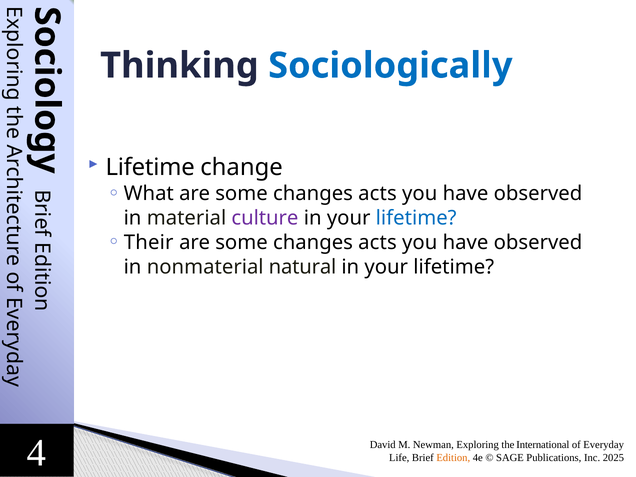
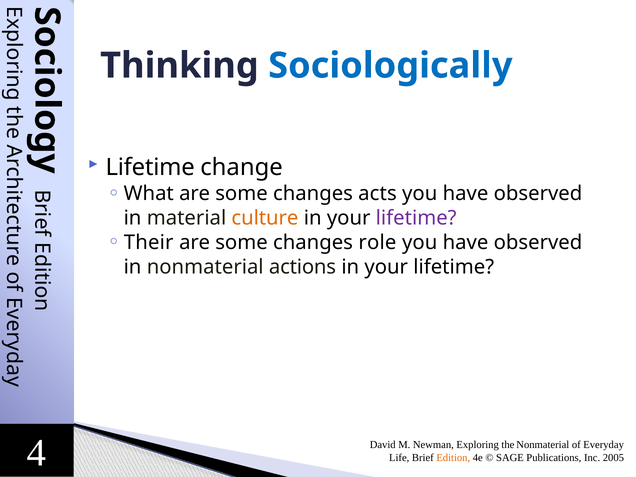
culture colour: purple -> orange (265, 218)
lifetime colour: blue -> purple (416, 218)
acts: acts -> role (377, 243)
natural: natural -> actions (302, 267)
the International: International -> Nonmaterial (543, 445)
2025: 2025 -> 2005 (613, 458)
